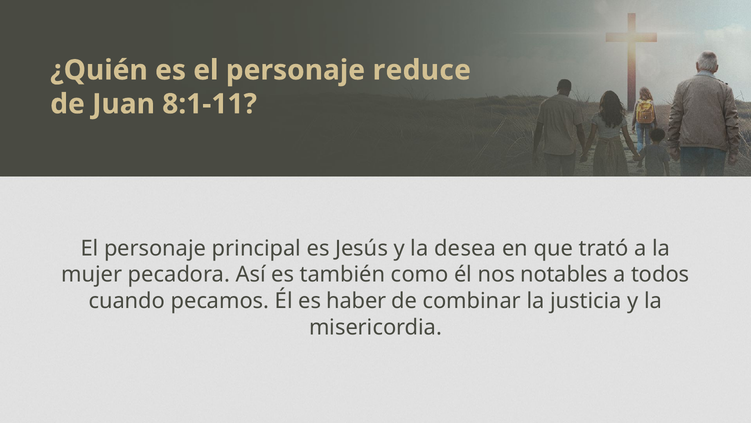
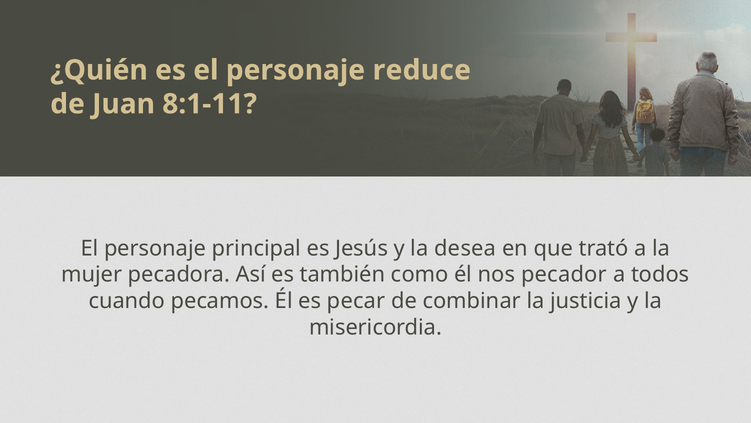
notables: notables -> pecador (564, 274)
haber: haber -> pecar (356, 301)
